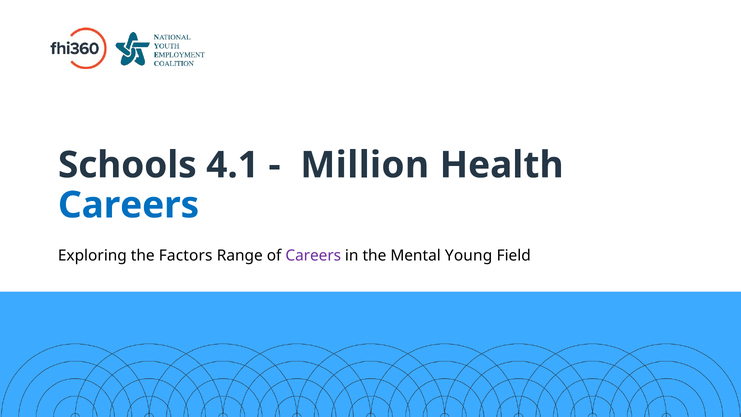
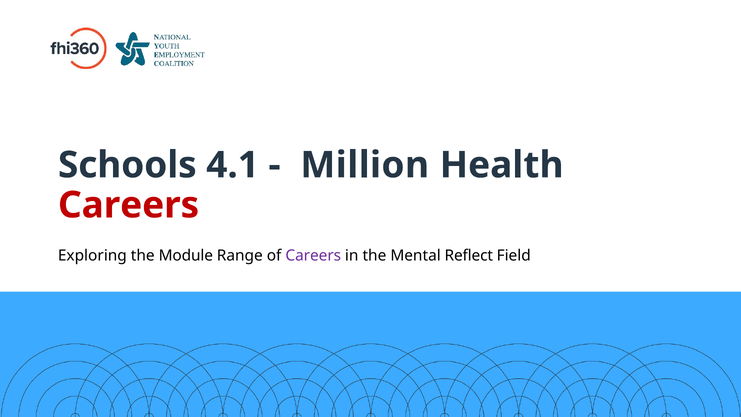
Careers colour: blue -> red (129, 205)
Factors: Factors -> Module (186, 255)
Young: Young -> Reflect (469, 255)
